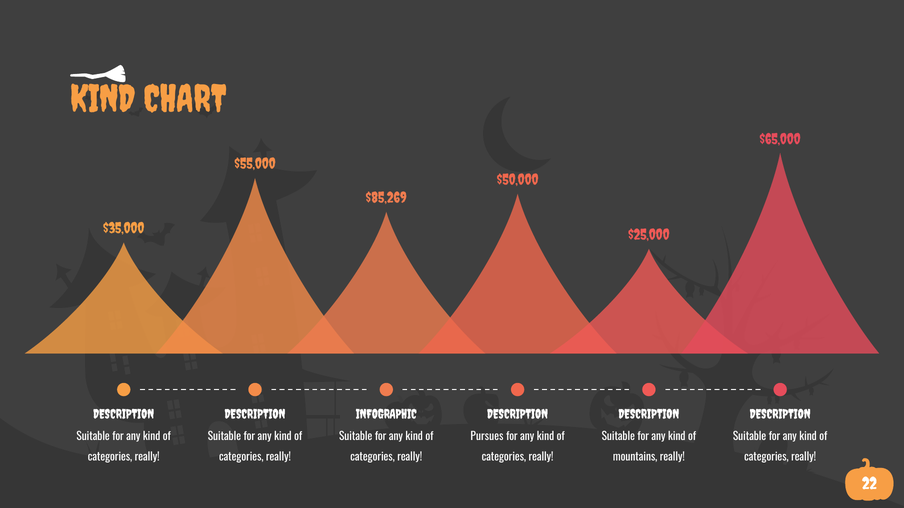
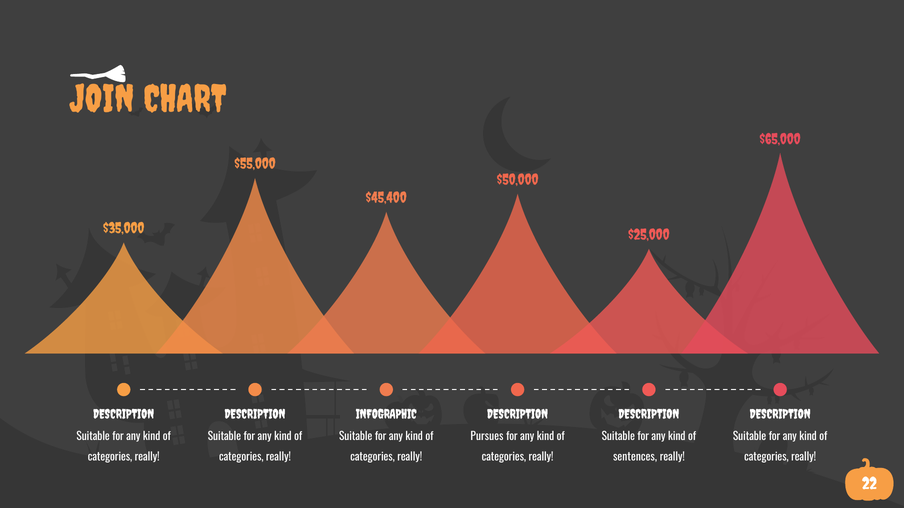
KIND: KIND -> JOIN (102, 100)
$85,269: $85,269 -> $45,400 (386, 198)
mountains: mountains -> sentences (635, 457)
